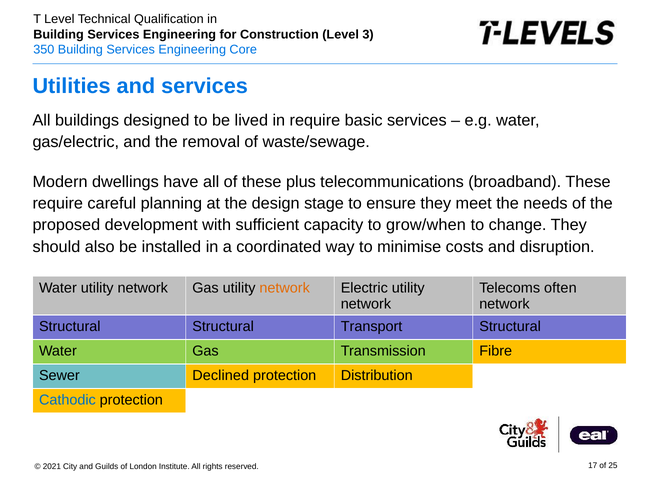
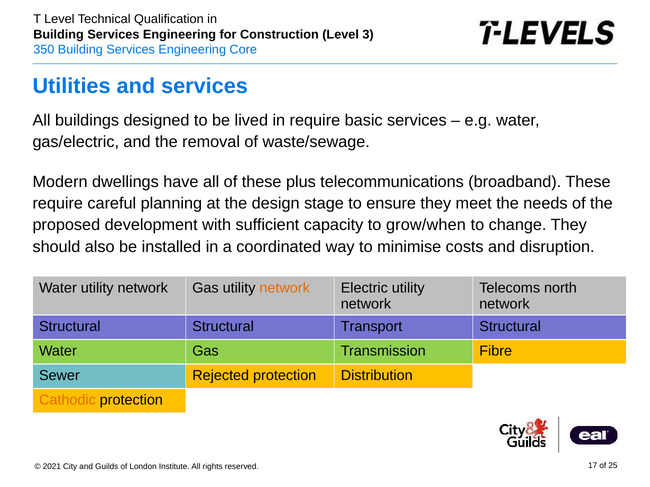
often: often -> north (560, 288)
Declined: Declined -> Rejected (221, 376)
Cathodic colour: blue -> orange (67, 400)
